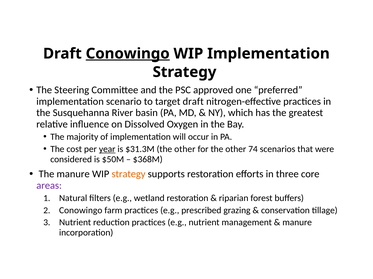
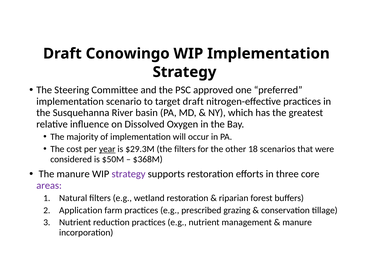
Conowingo underline: present -> none (128, 54)
$31.3M: $31.3M -> $29.3M (140, 149)
other: other -> filters (185, 149)
74: 74 -> 18 (253, 149)
strategy colour: orange -> purple (129, 174)
Conowingo: Conowingo -> Application (81, 211)
